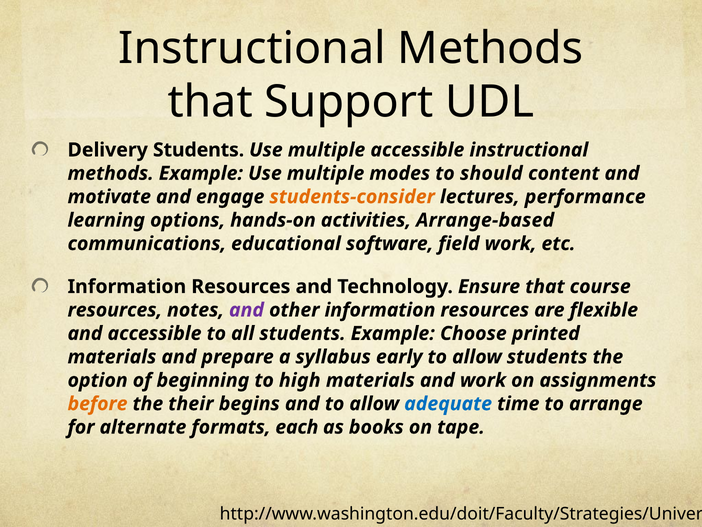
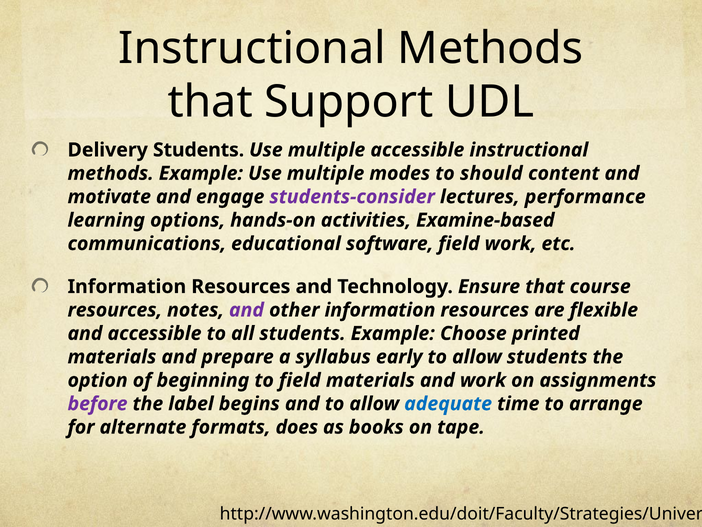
students-consider colour: orange -> purple (352, 197)
Arrange-based: Arrange-based -> Examine-based (485, 220)
to high: high -> field (300, 380)
before colour: orange -> purple (98, 403)
their: their -> label (191, 403)
each: each -> does (297, 427)
